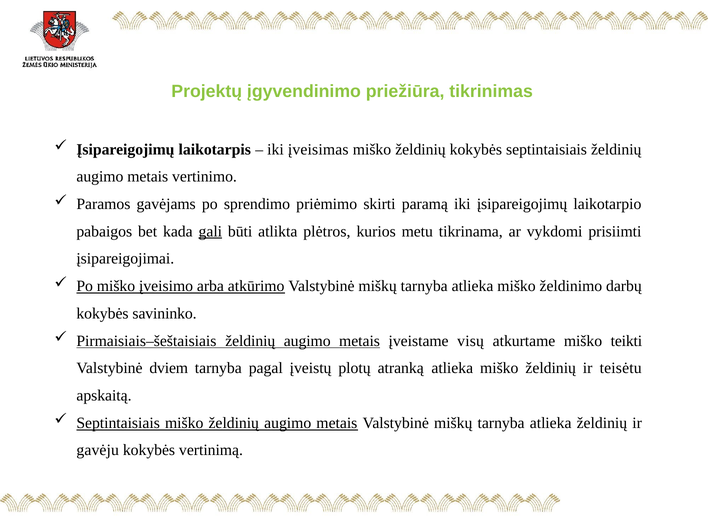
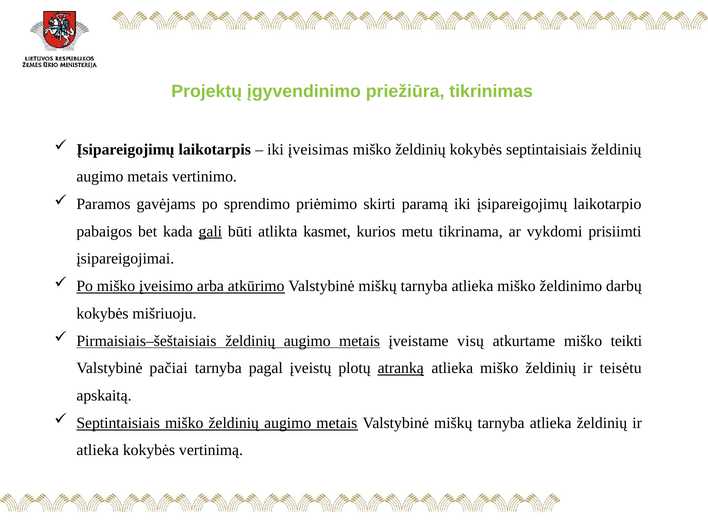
plėtros: plėtros -> kasmet (327, 231)
savininko: savininko -> mišriuoju (164, 313)
dviem: dviem -> pačiai (169, 368)
atranką underline: none -> present (401, 368)
gavėju: gavėju -> atlieka (98, 450)
